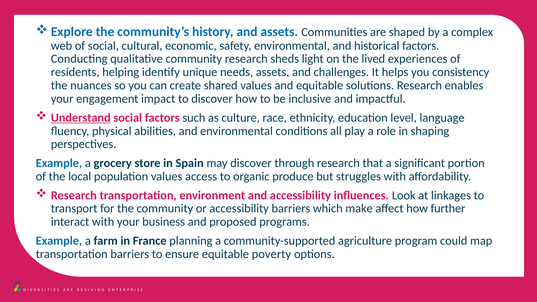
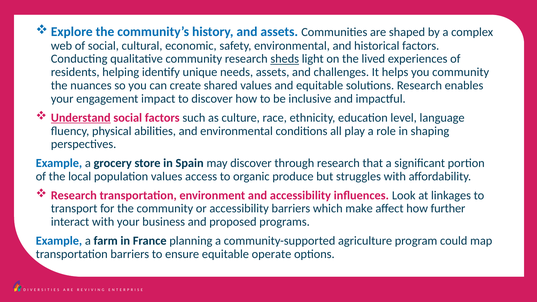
sheds underline: none -> present (285, 59)
you consistency: consistency -> community (461, 72)
poverty: poverty -> operate (271, 254)
